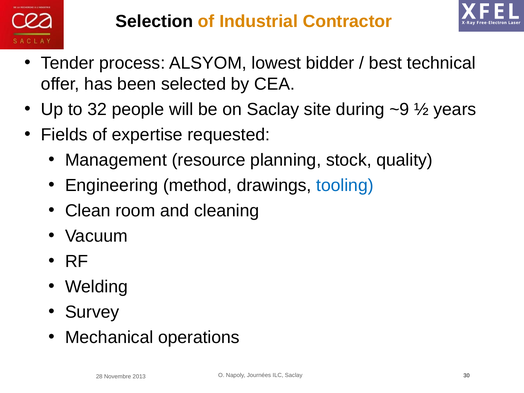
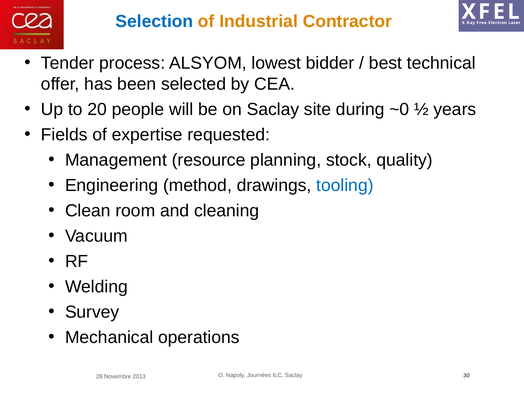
Selection colour: black -> blue (154, 21)
32: 32 -> 20 (97, 109)
~9: ~9 -> ~0 (399, 109)
